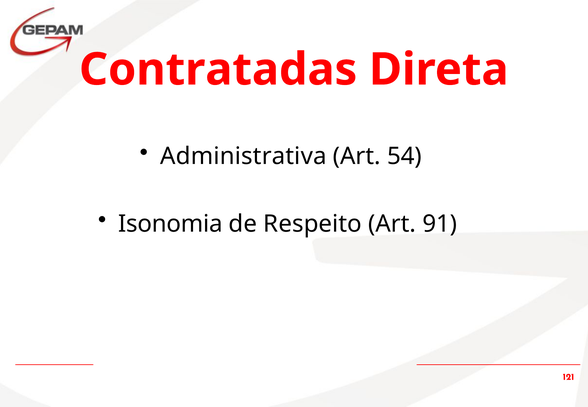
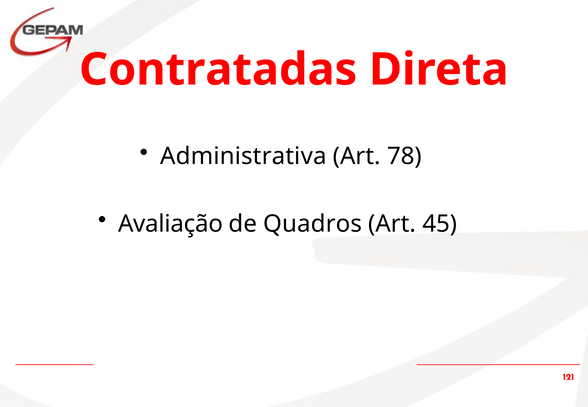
54: 54 -> 78 (404, 156)
Isonomia: Isonomia -> Avaliação (171, 224)
Respeito: Respeito -> Quadros (313, 224)
91: 91 -> 45 (440, 224)
